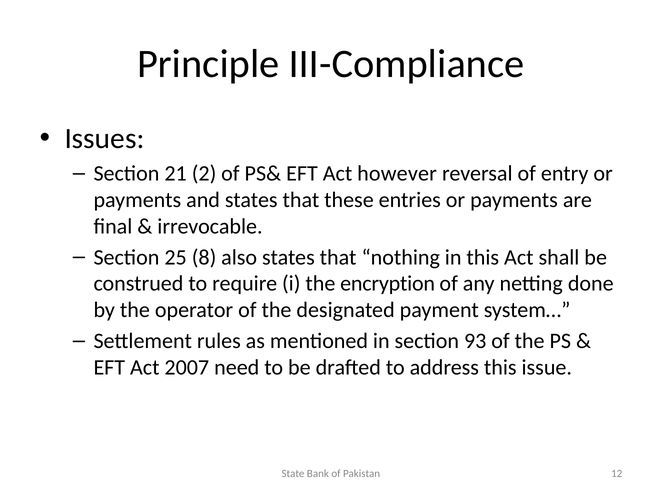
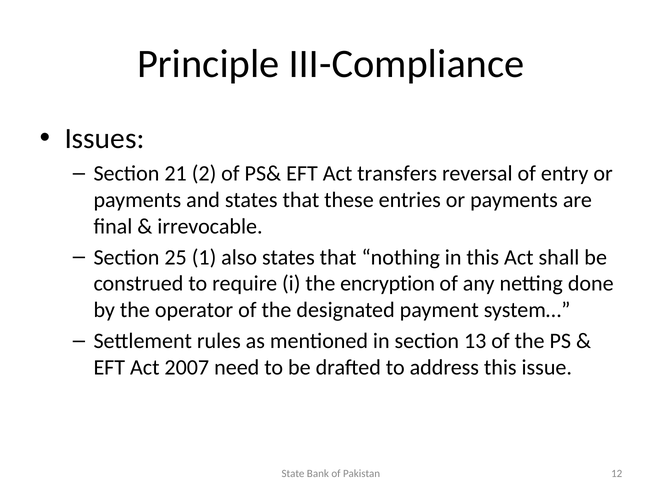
however: however -> transfers (397, 174)
8: 8 -> 1 (204, 258)
93: 93 -> 13 (475, 341)
